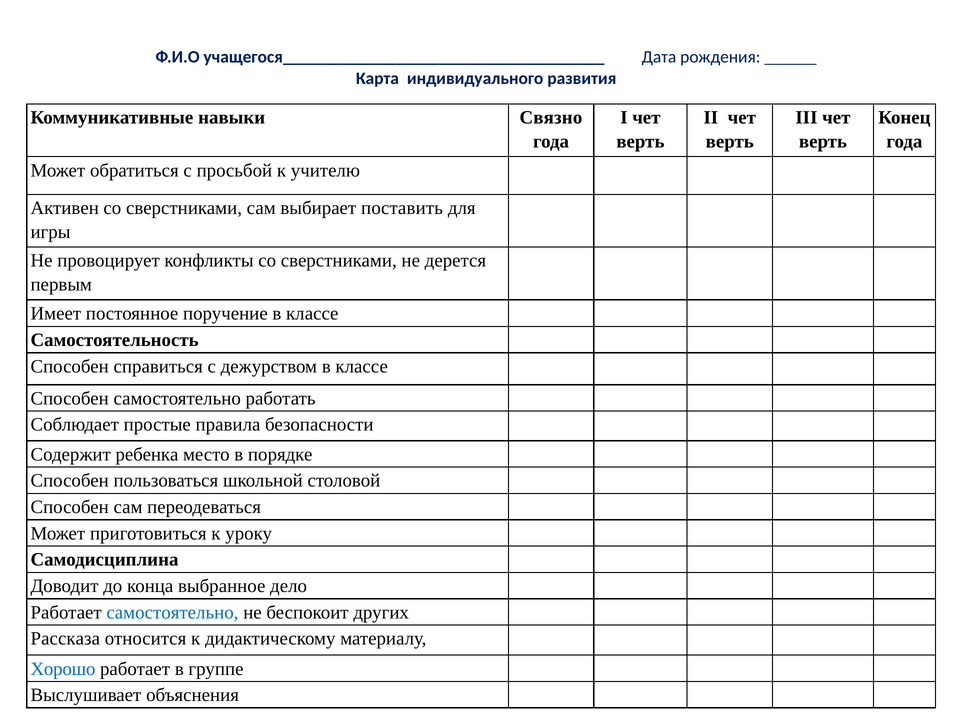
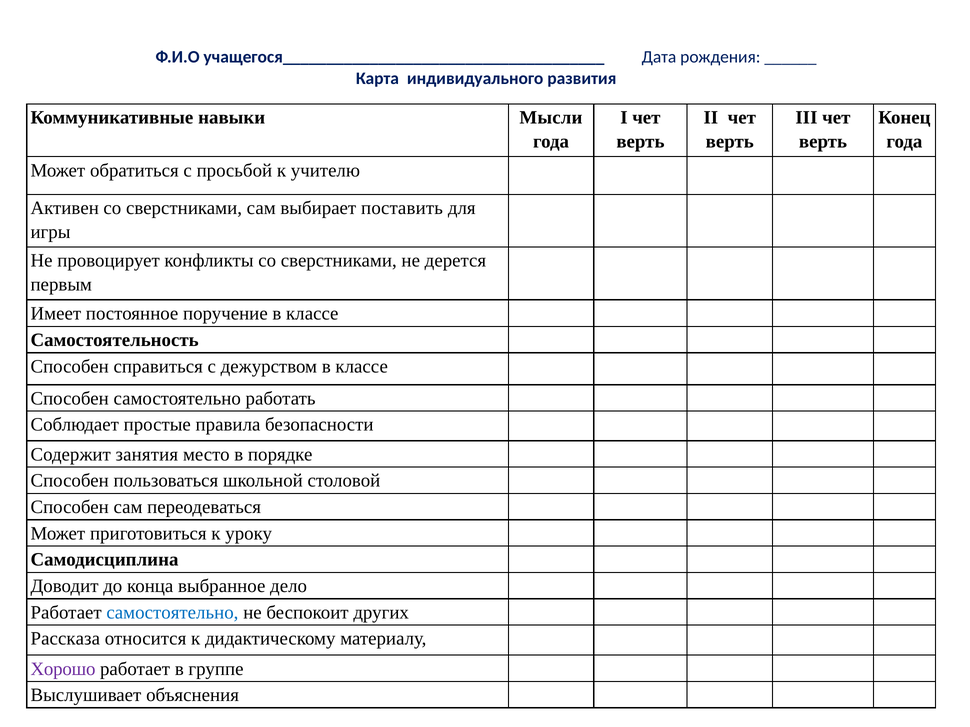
Связно: Связно -> Мысли (551, 118)
ребенка: ребенка -> занятия (147, 455)
Хорошо colour: blue -> purple (63, 669)
